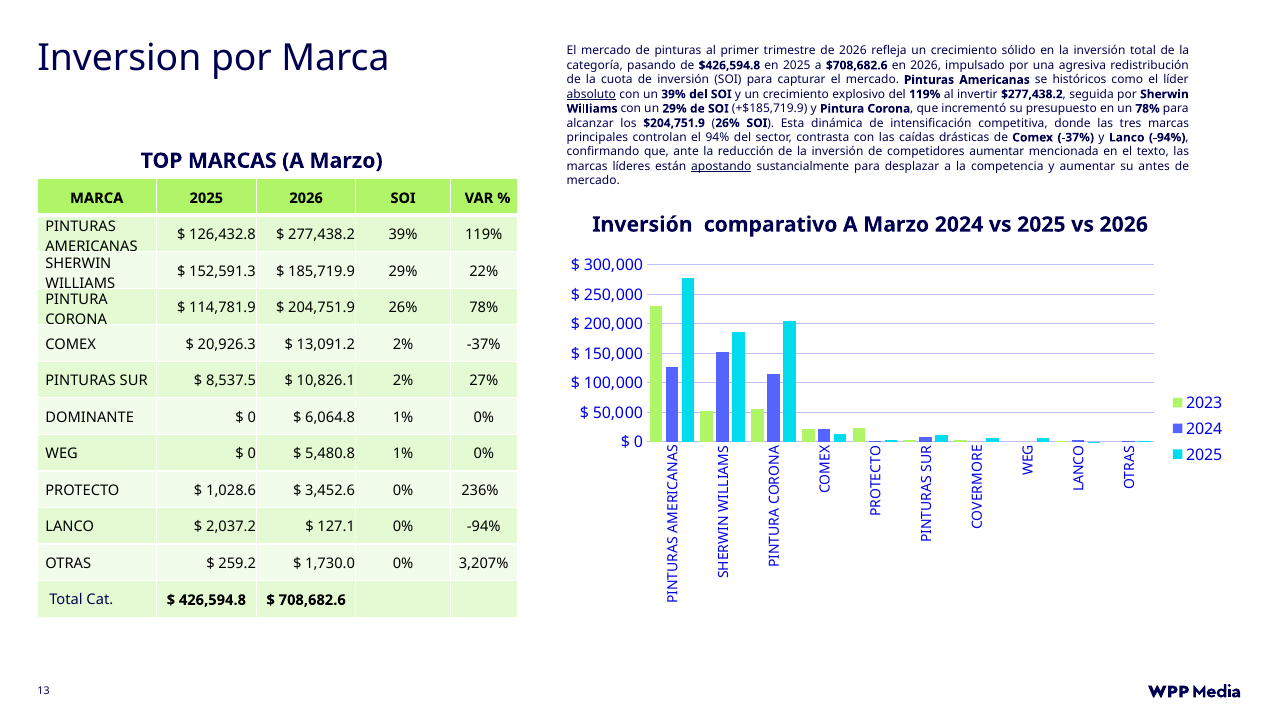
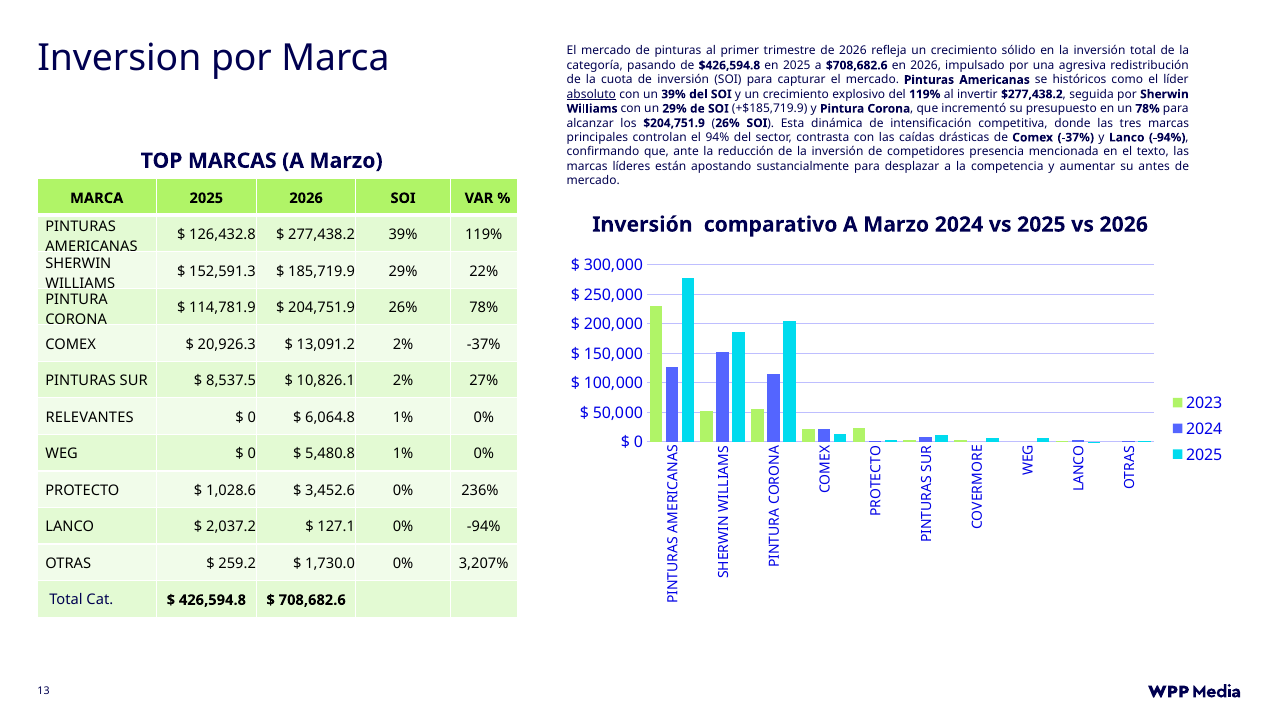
competidores aumentar: aumentar -> presencia (997, 152)
apostando underline: present -> none (721, 166)
DOMINANTE: DOMINANTE -> RELEVANTES (90, 418)
